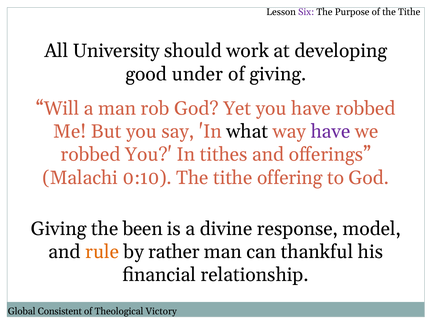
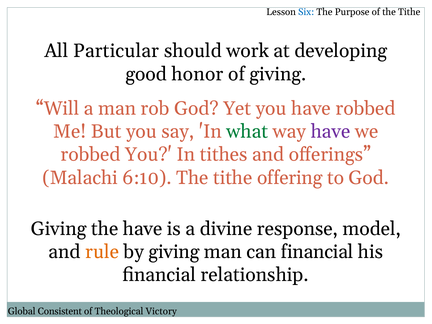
Six colour: purple -> blue (306, 12)
University: University -> Particular (116, 51)
under: under -> honor (197, 74)
what colour: black -> green (247, 132)
0:10: 0:10 -> 6:10 (147, 178)
the been: been -> have (143, 229)
by rather: rather -> giving (174, 252)
can thankful: thankful -> financial (317, 252)
